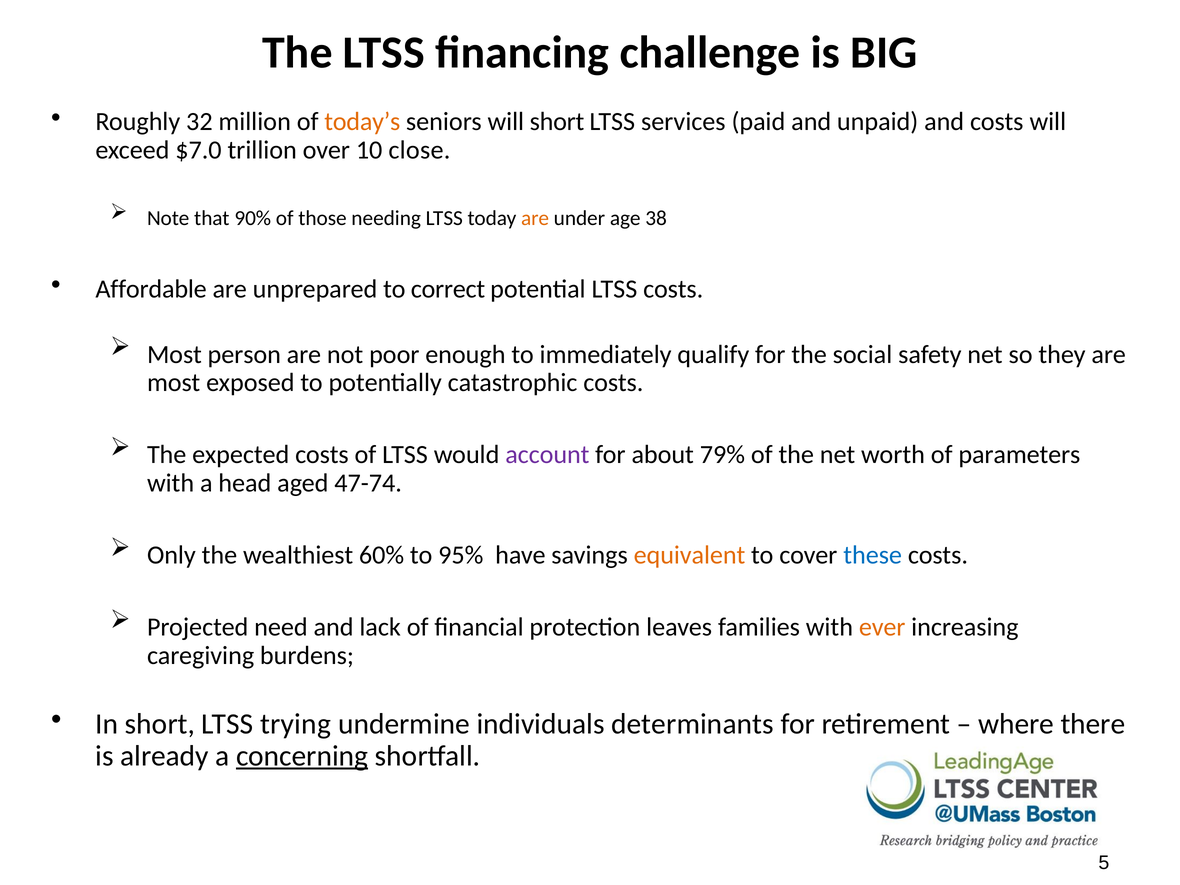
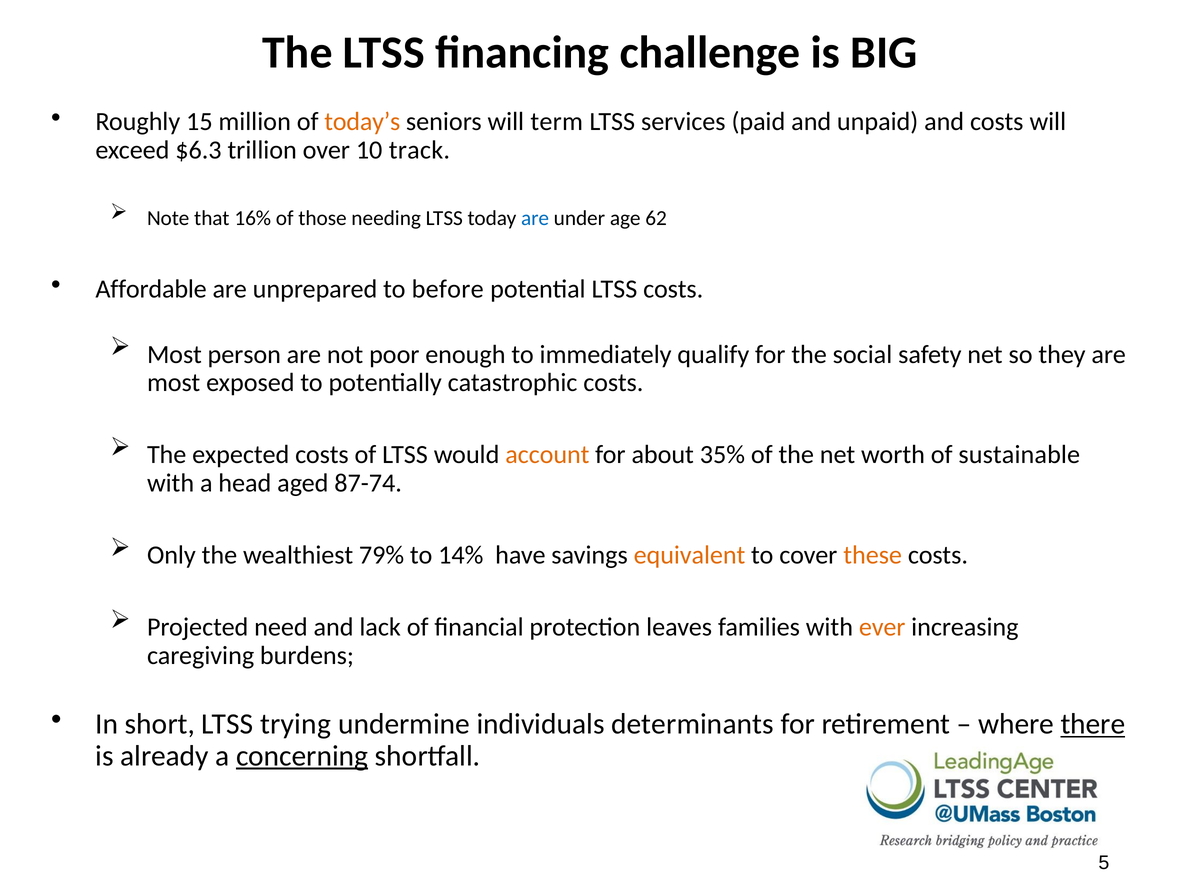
32: 32 -> 15 (199, 122)
will short: short -> term (557, 122)
$7.0: $7.0 -> $6.3 (198, 150)
close: close -> track (419, 150)
90%: 90% -> 16% (253, 218)
are colour: orange -> blue (535, 218)
38: 38 -> 62 (656, 218)
correct: correct -> before (448, 289)
account colour: purple -> orange (547, 455)
79%: 79% -> 35% (722, 455)
parameters: parameters -> sustainable (1019, 455)
47-74: 47-74 -> 87-74 (368, 483)
60%: 60% -> 79% (382, 555)
95%: 95% -> 14% (461, 555)
these colour: blue -> orange (873, 555)
there underline: none -> present (1093, 724)
